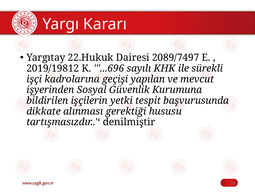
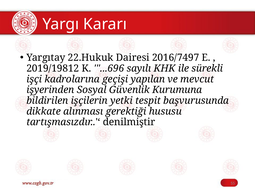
2089/7497: 2089/7497 -> 2016/7497 (176, 57)
